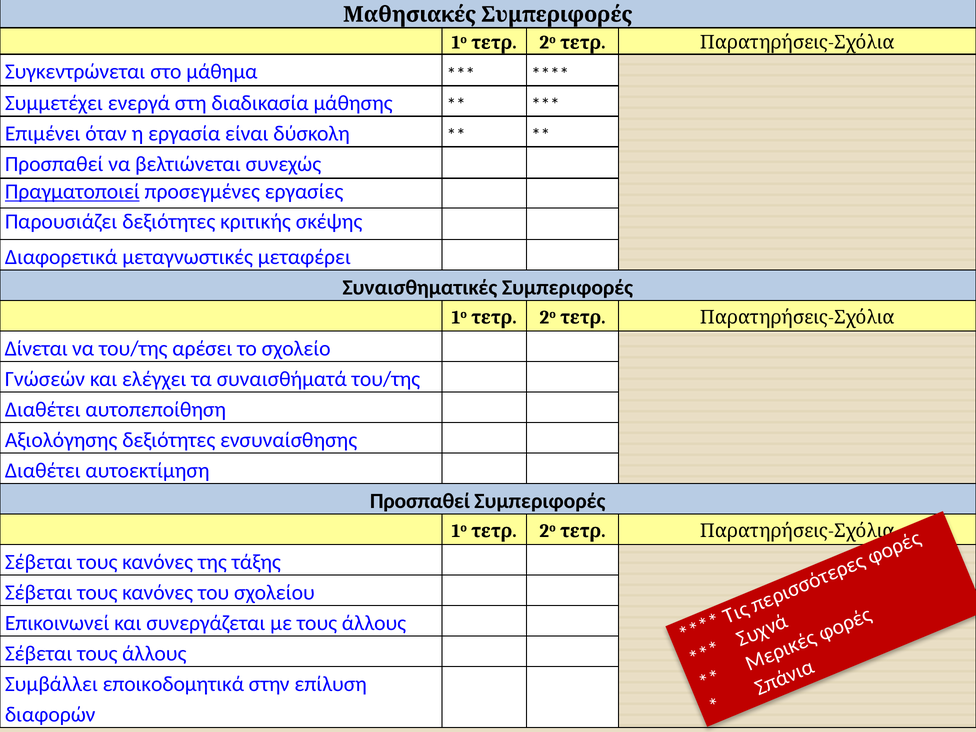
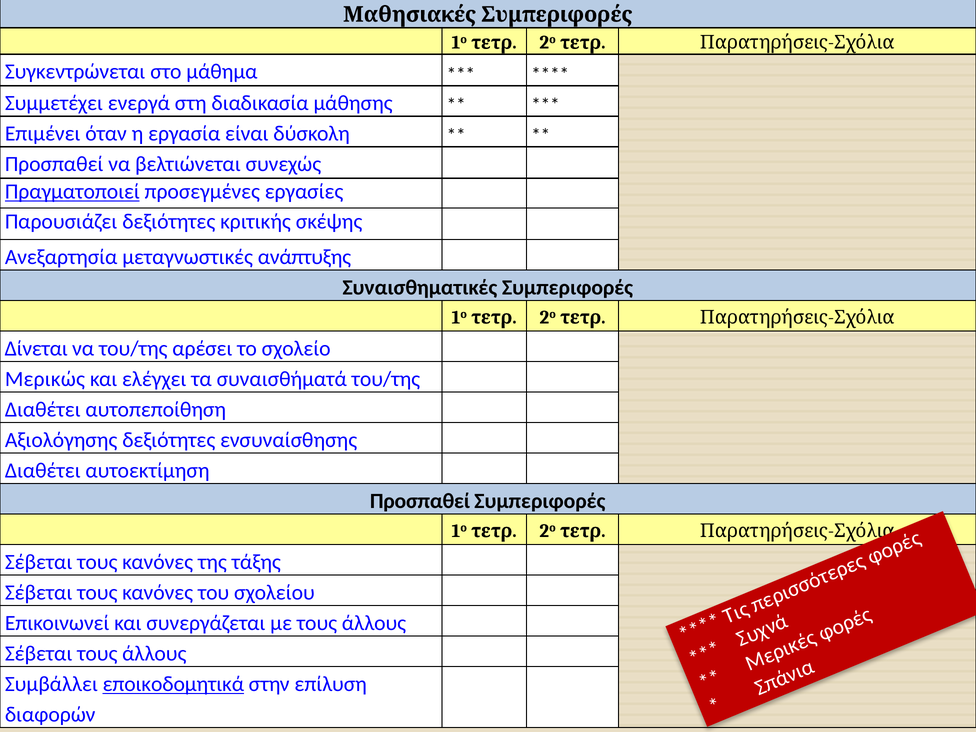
Διαφορετικά: Διαφορετικά -> Ανεξαρτησία (61, 257)
μεταφέρει: μεταφέρει -> ανάπτυξης (304, 257)
Γνώσεών: Γνώσεών -> Μερικώς (45, 379)
εποικοδομητικά underline: none -> present (173, 684)
